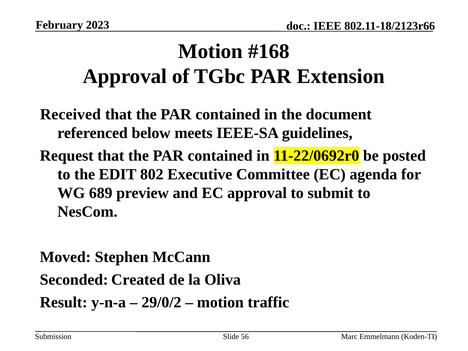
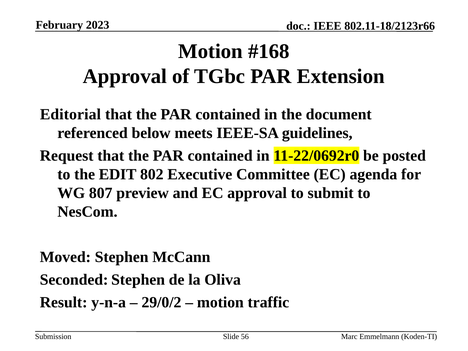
Received: Received -> Editorial (70, 114)
689: 689 -> 807 (101, 193)
Seconded Created: Created -> Stephen (138, 280)
